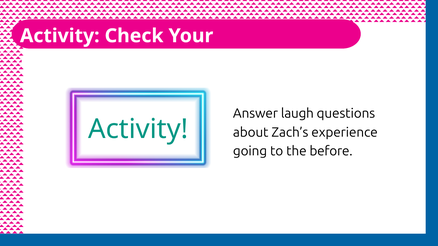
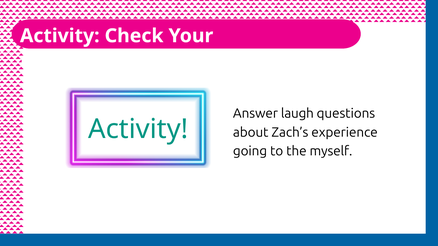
before: before -> myself (331, 151)
